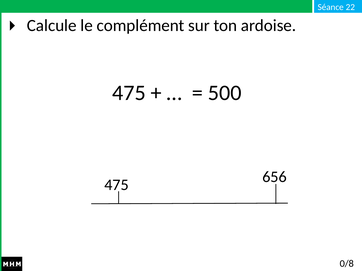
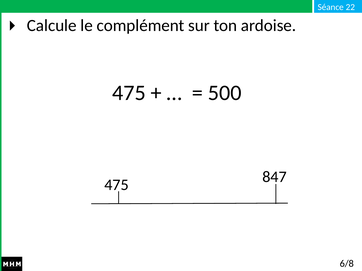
656: 656 -> 847 (275, 177)
0/8: 0/8 -> 6/8 (347, 264)
